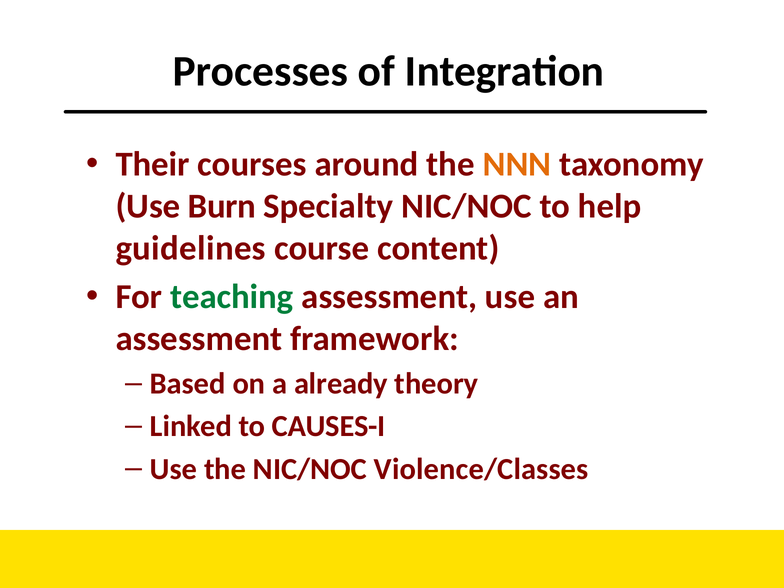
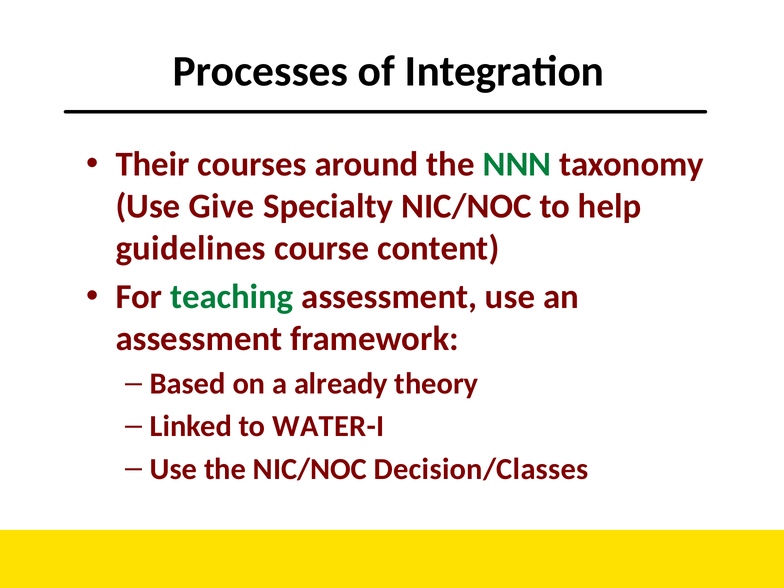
NNN colour: orange -> green (517, 164)
Burn: Burn -> Give (222, 206)
CAUSES-I: CAUSES-I -> WATER-I (328, 426)
Violence/Classes: Violence/Classes -> Decision/Classes (481, 469)
